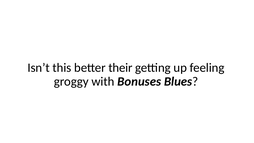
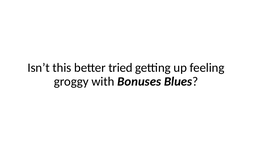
their: their -> tried (120, 68)
